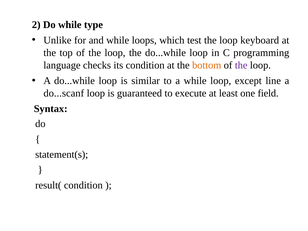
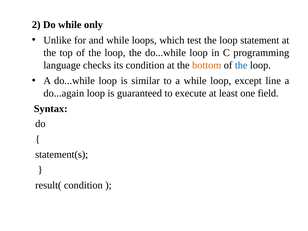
type: type -> only (93, 25)
keyboard: keyboard -> statement (260, 40)
the colour: purple -> blue (241, 65)
do...scanf: do...scanf -> do...again (64, 93)
